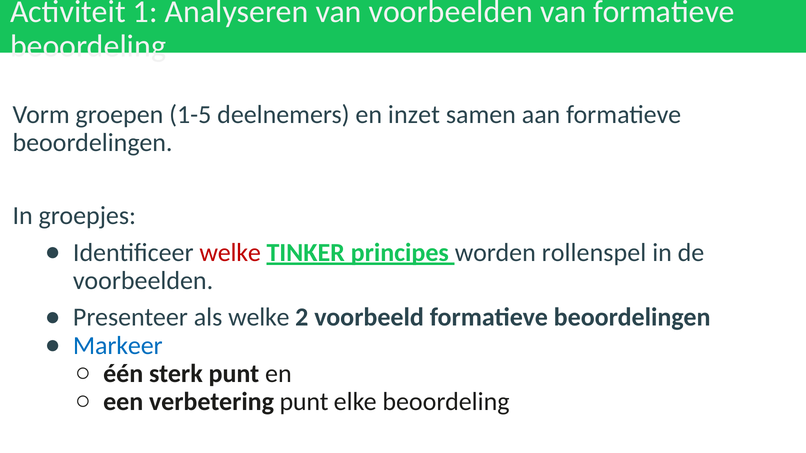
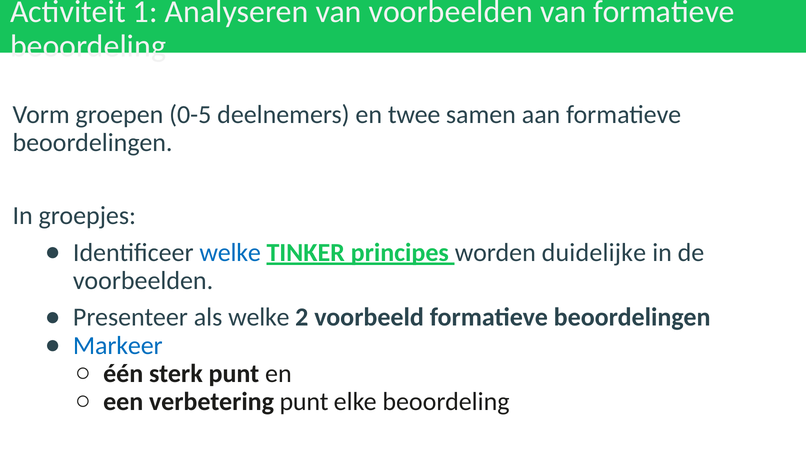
1-5: 1-5 -> 0-5 (190, 115)
inzet: inzet -> twee (414, 115)
welke colour: red -> blue (230, 253)
rollenspel: rollenspel -> duidelijke (594, 253)
